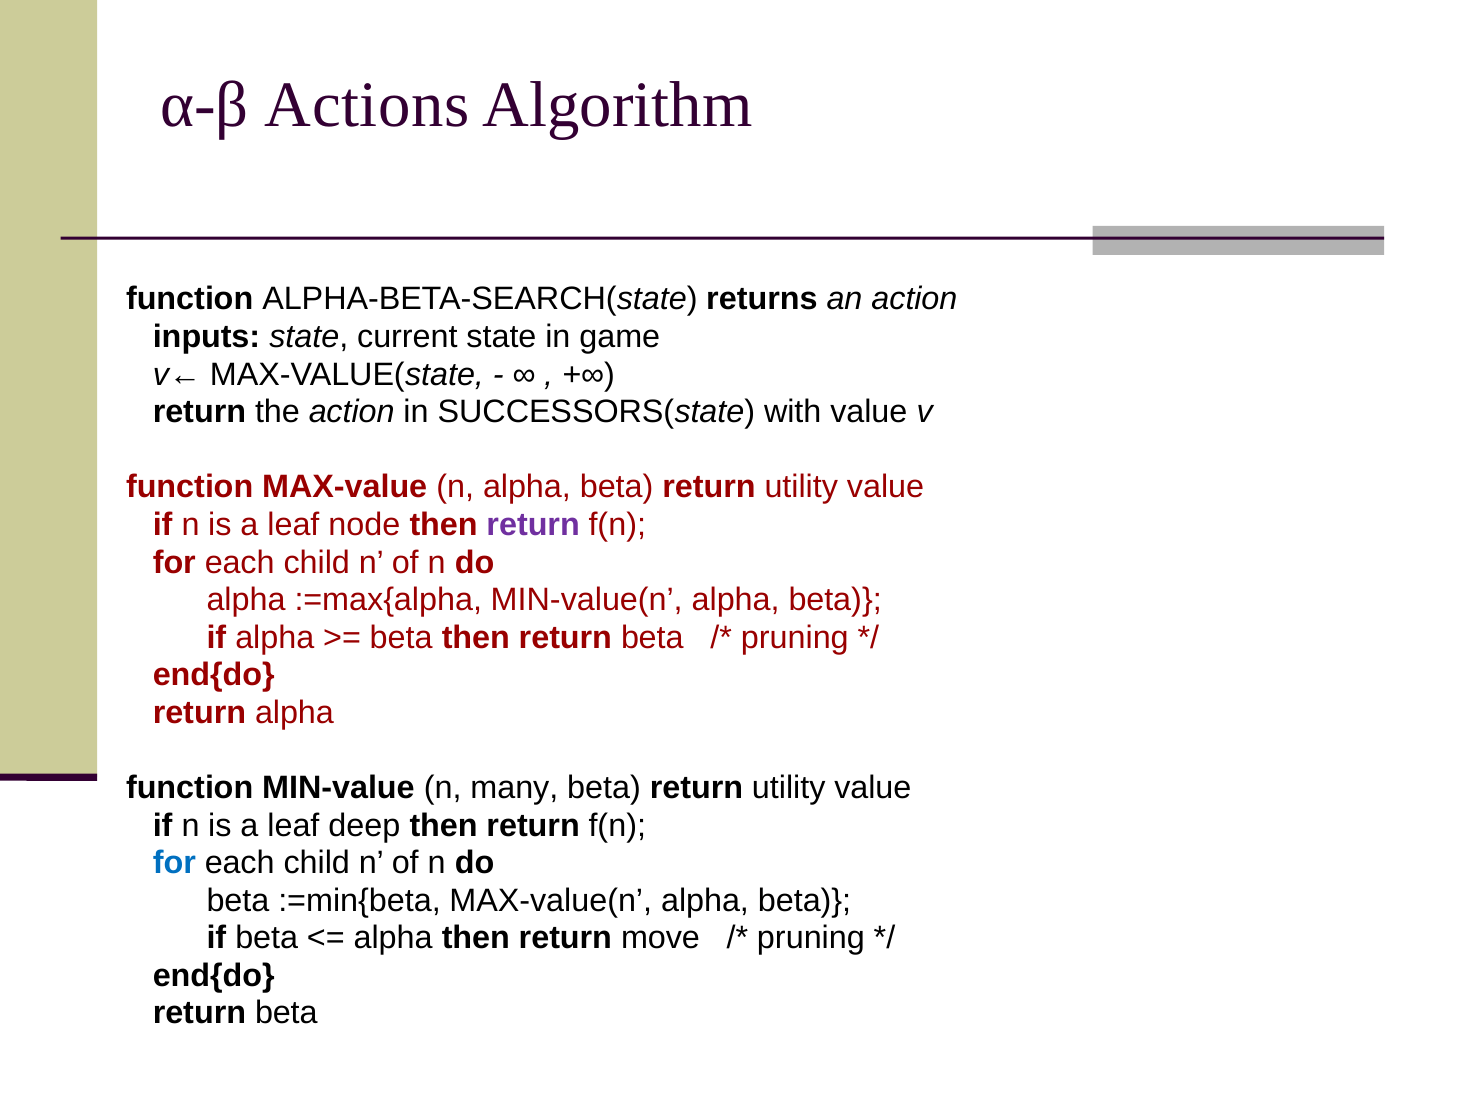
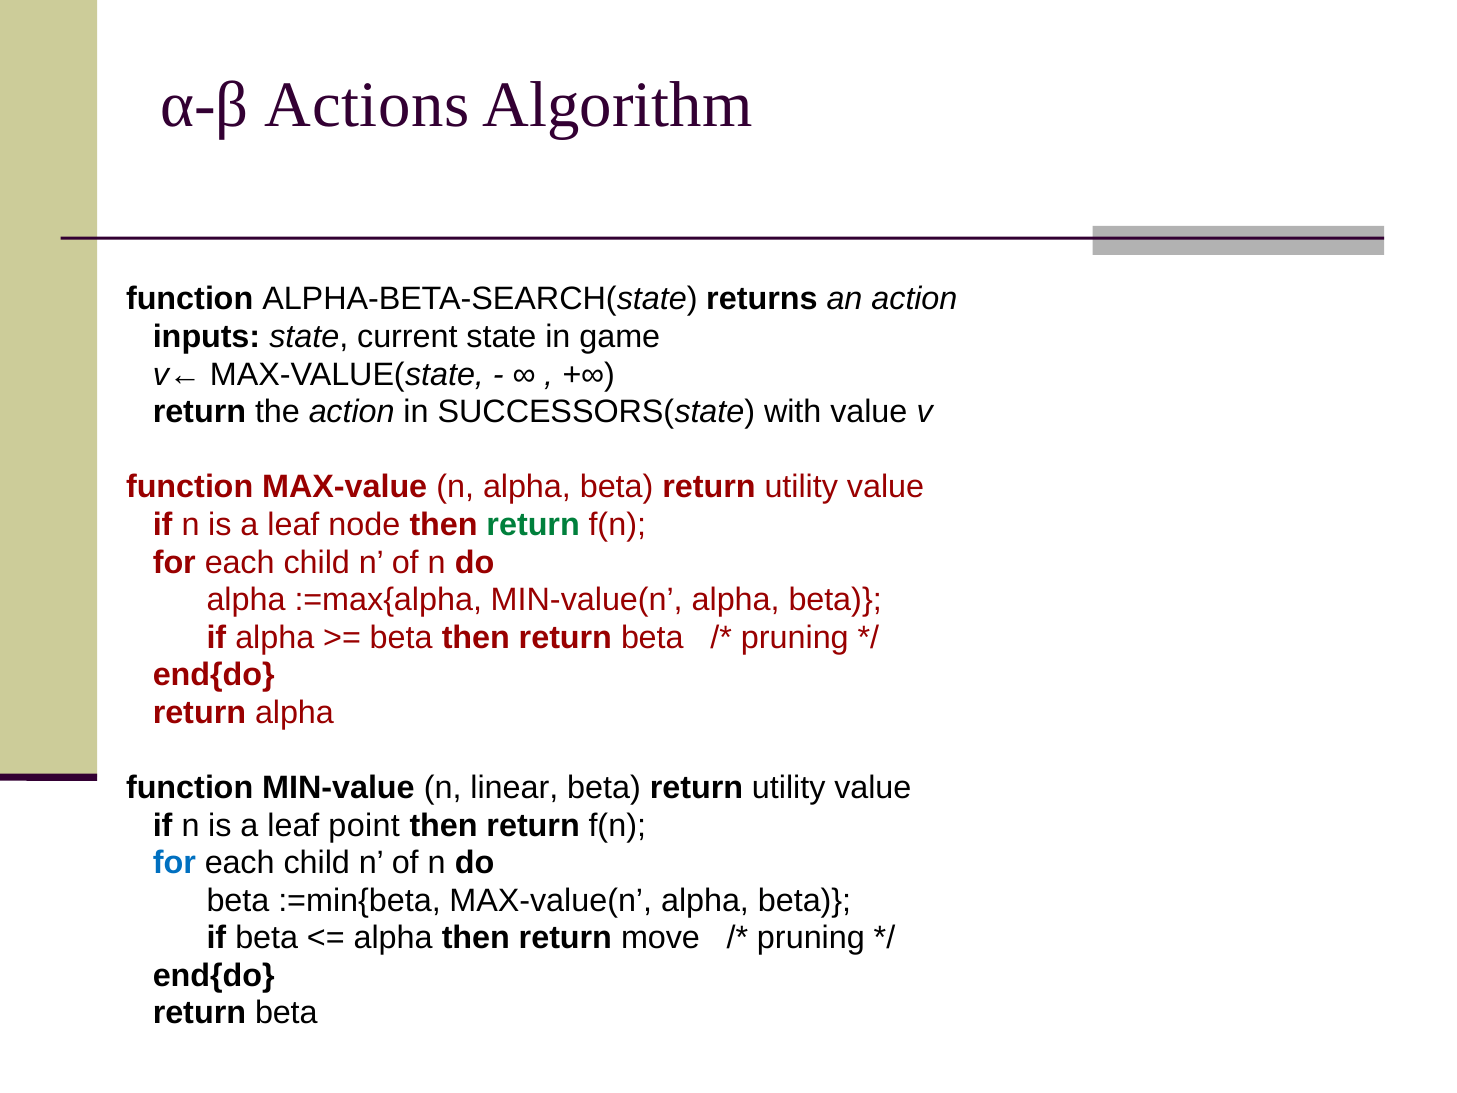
return colour: purple -> green (533, 525)
many: many -> linear (514, 788)
deep: deep -> point (364, 825)
